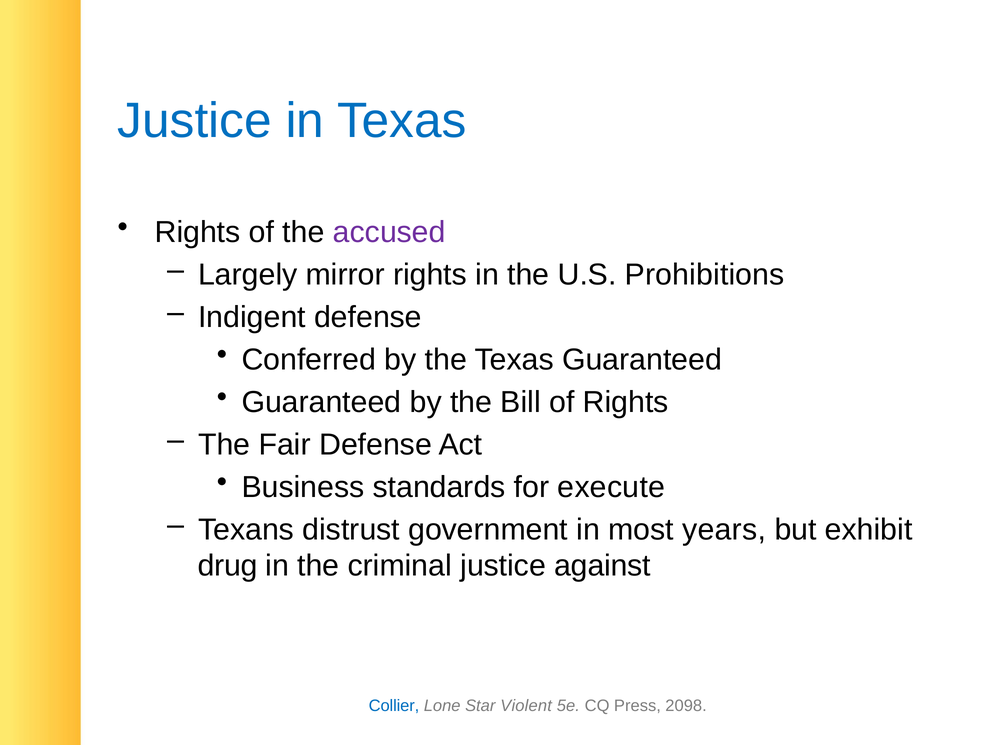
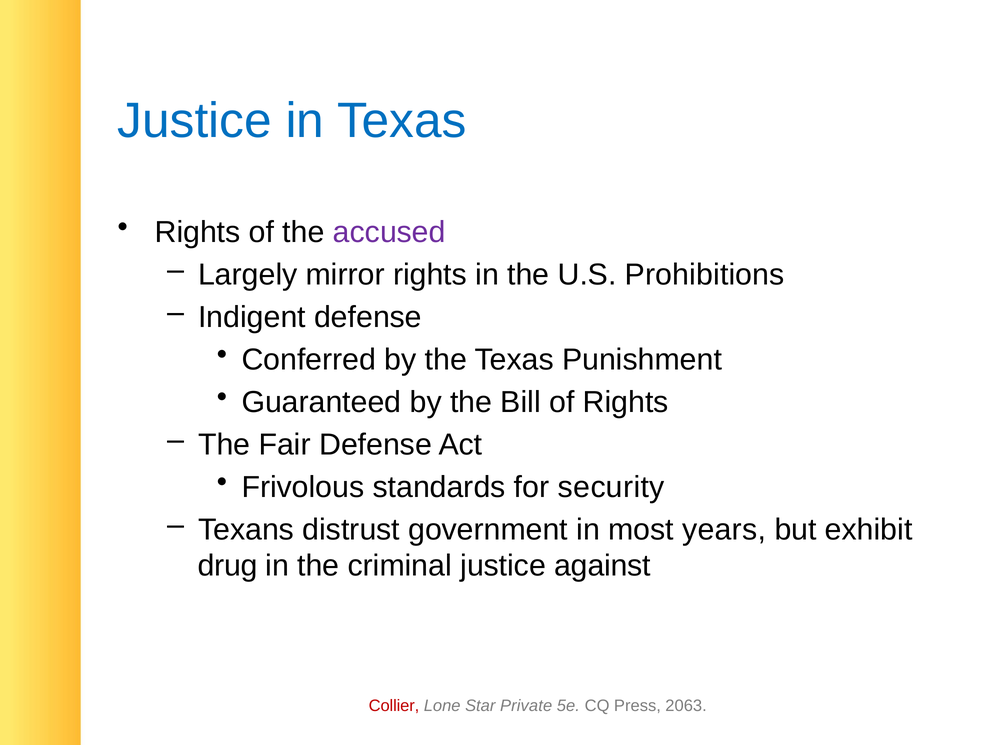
Texas Guaranteed: Guaranteed -> Punishment (642, 360)
Business: Business -> Frivolous (303, 487)
execute: execute -> security (611, 487)
Collier colour: blue -> red (394, 706)
Violent: Violent -> Private (526, 706)
2098: 2098 -> 2063 (686, 706)
